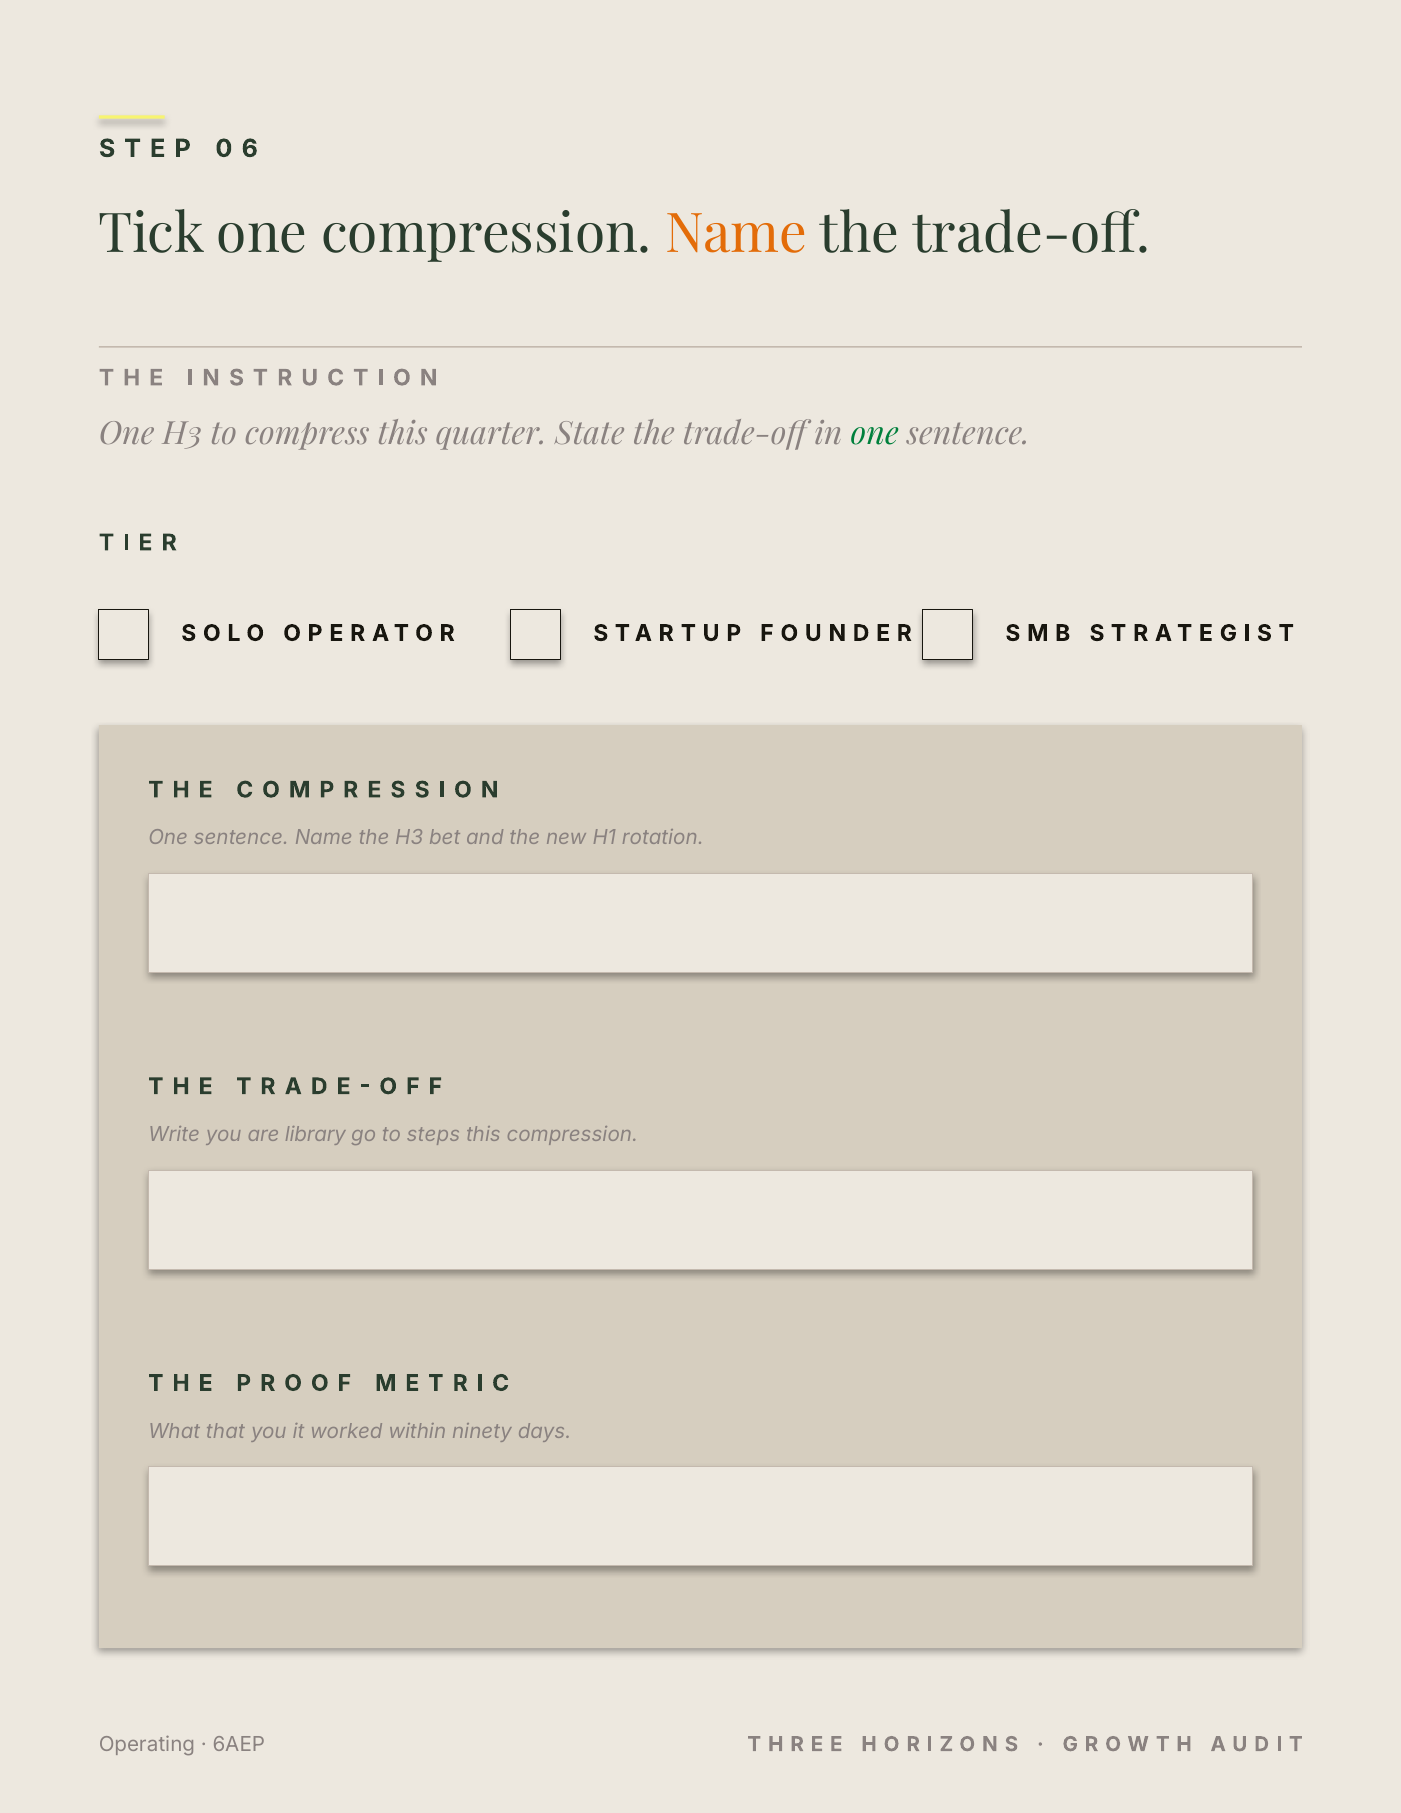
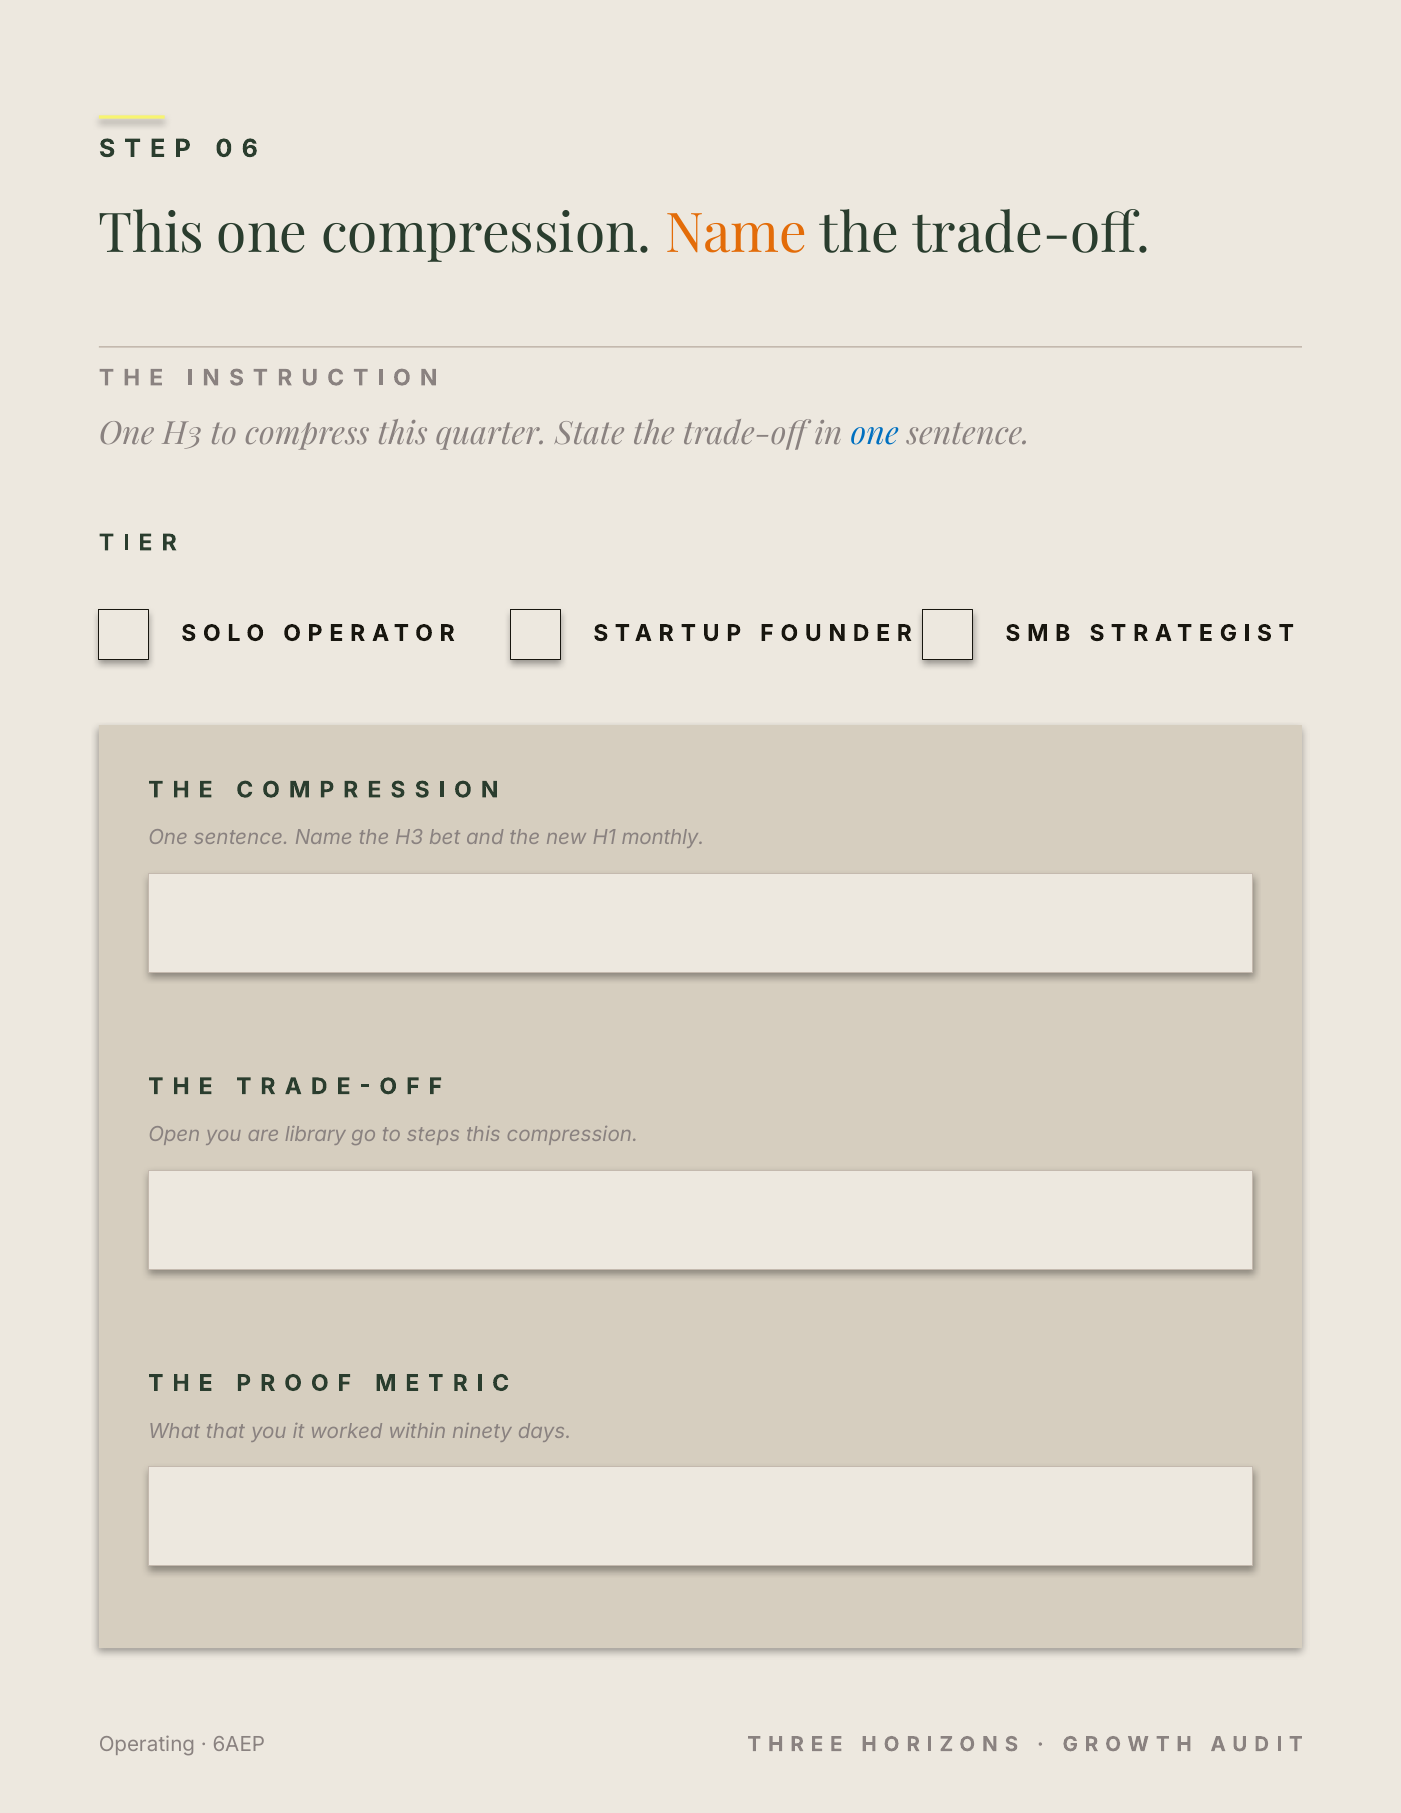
Tick: Tick -> This (152, 235)
one colour: green -> blue (875, 434)
rotation: rotation -> monthly (663, 838)
Write: Write -> Open (174, 1135)
